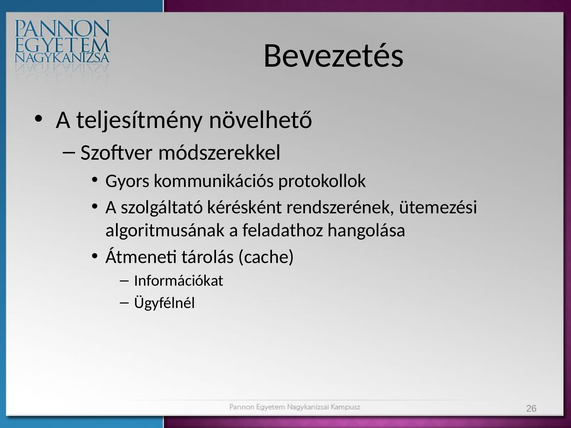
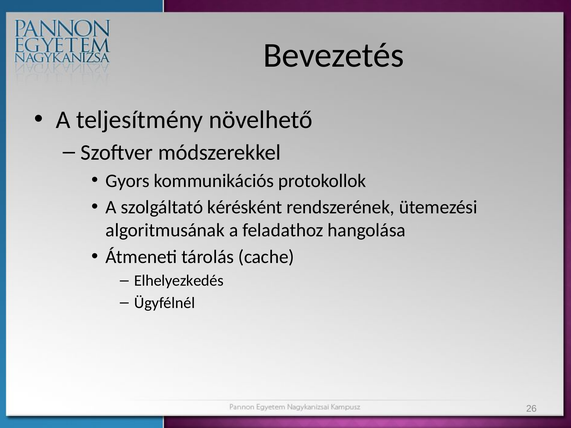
Információkat: Információkat -> Elhelyezkedés (179, 281)
